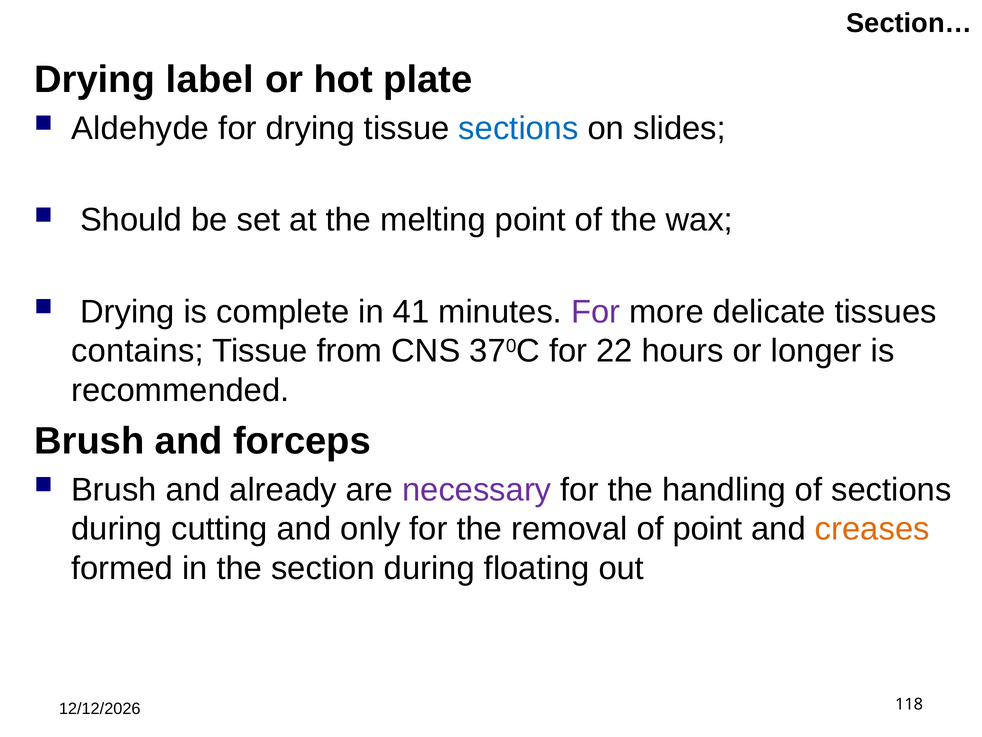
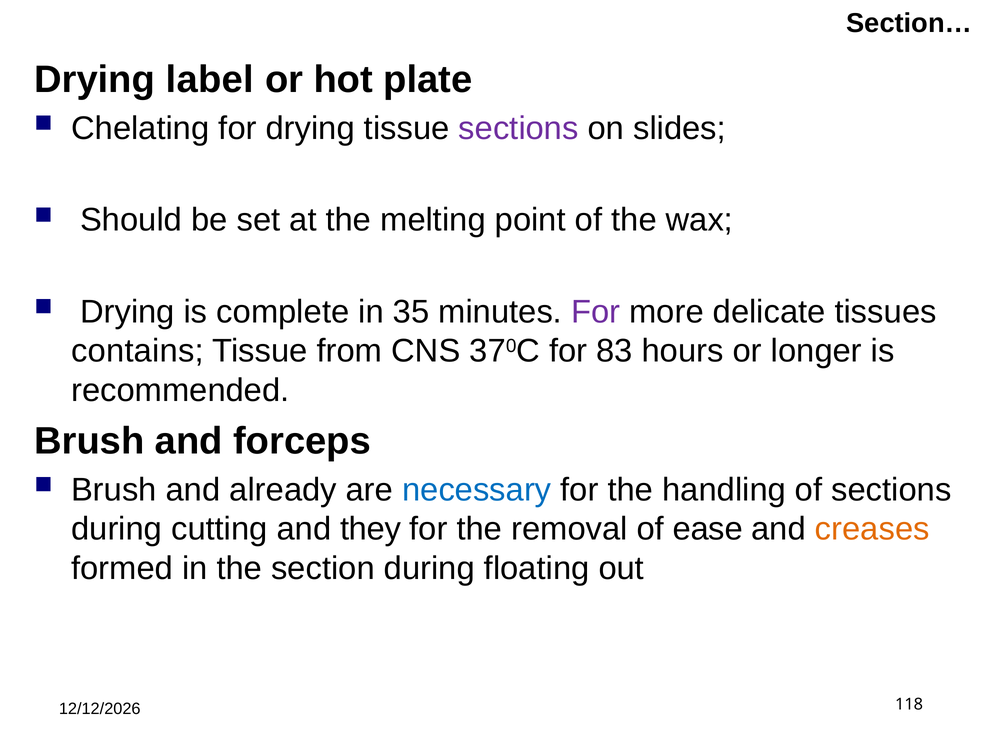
Aldehyde: Aldehyde -> Chelating (140, 128)
sections colour: blue -> purple (519, 128)
41: 41 -> 35 (411, 312)
22: 22 -> 83 (614, 351)
necessary colour: purple -> blue (477, 489)
only: only -> they (371, 529)
of point: point -> ease (708, 529)
